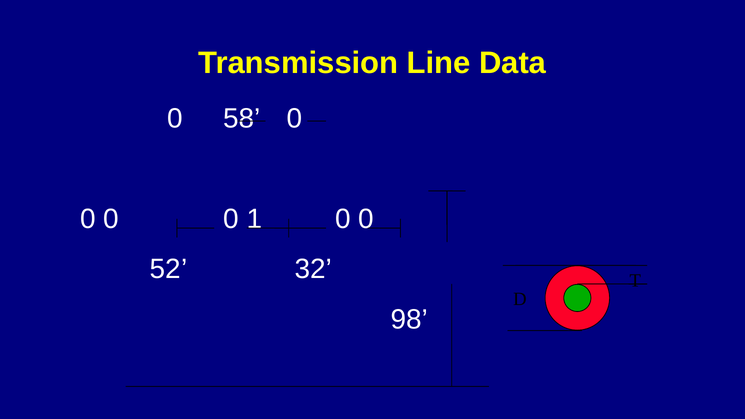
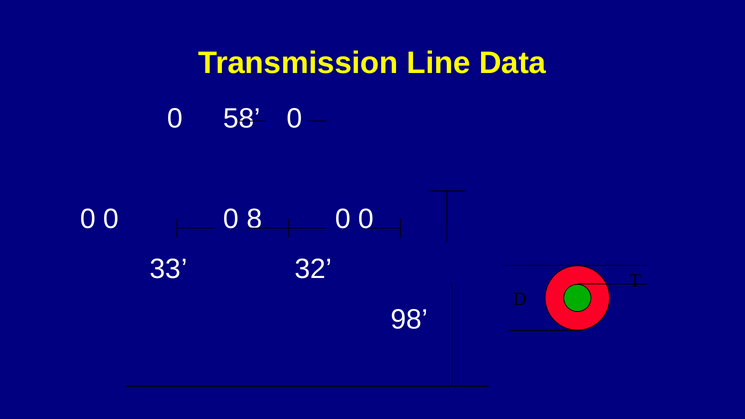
1: 1 -> 8 (254, 219)
52: 52 -> 33 (169, 269)
